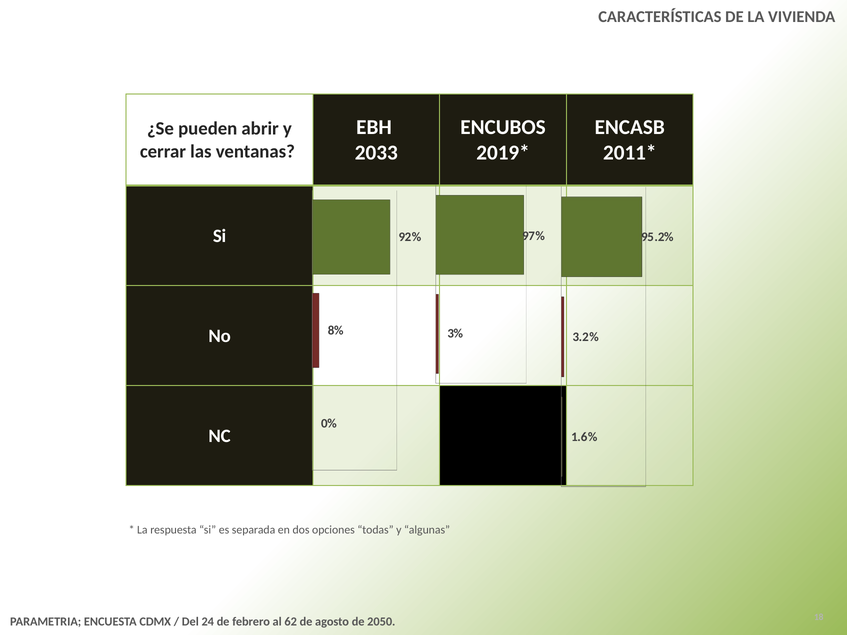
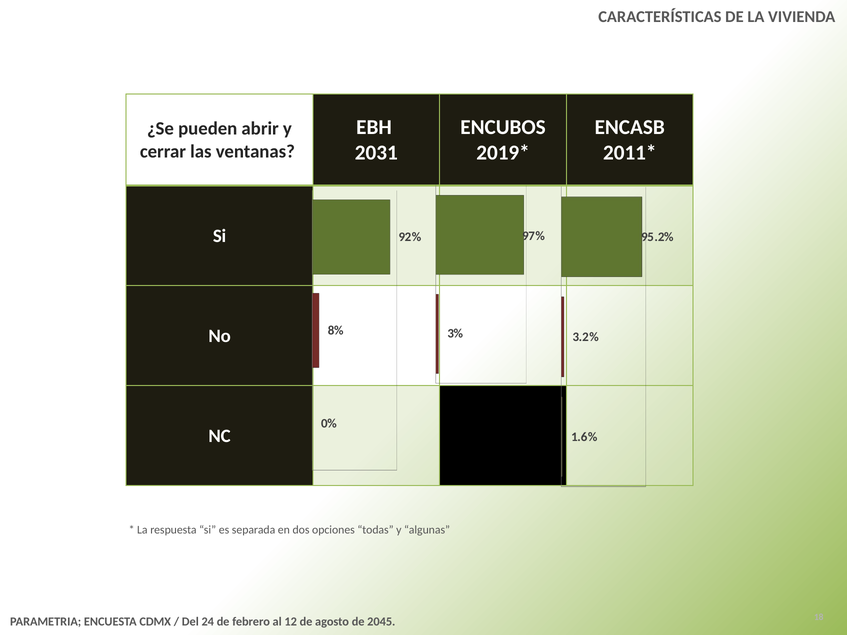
2033: 2033 -> 2031 (376, 153)
62: 62 -> 12 (291, 622)
2050: 2050 -> 2045 (381, 622)
